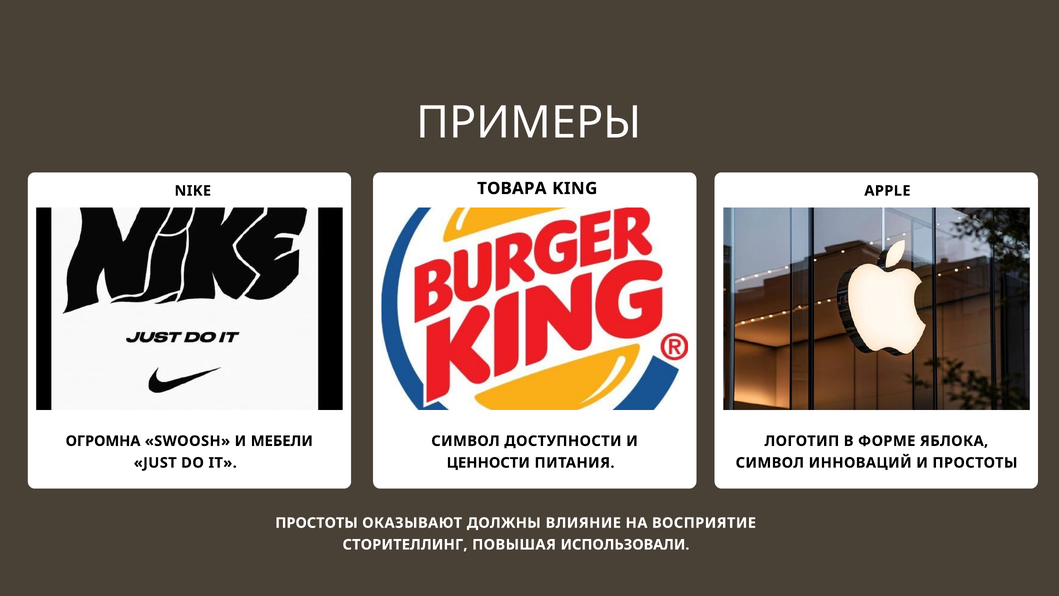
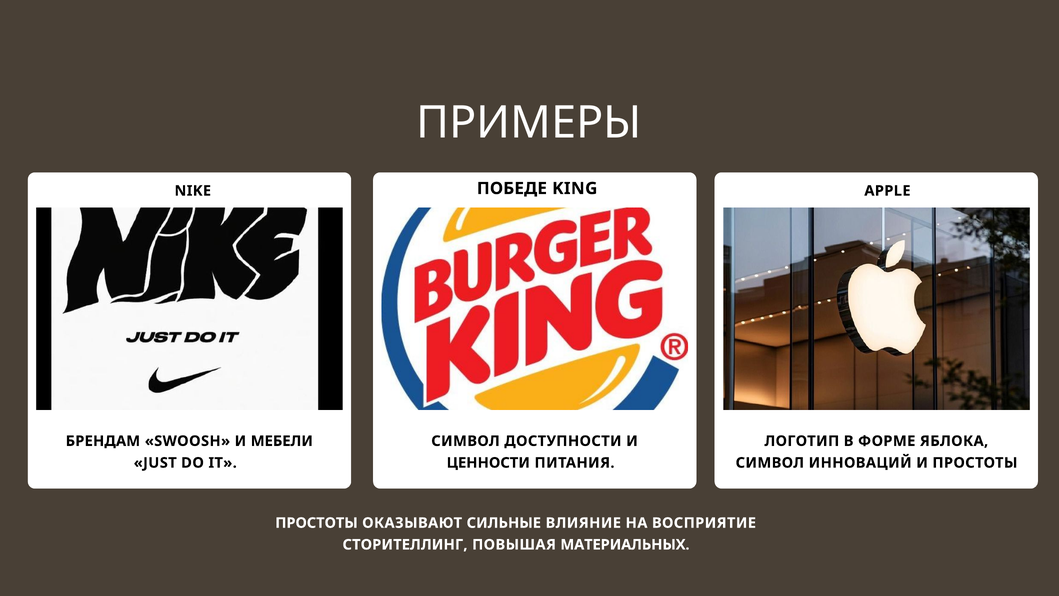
ТОВАРА: ТОВАРА -> ПОБЕДЕ (512, 188)
ОГРОМНА: ОГРОМНА -> БРЕНДАМ (103, 441)
ДОЛЖНЫ: ДОЛЖНЫ -> СИЛЬНЫЕ (504, 523)
ИСПОЛЬЗОВАЛИ: ИСПОЛЬЗОВАЛИ -> МАТЕРИАЛЬНЫХ (625, 544)
